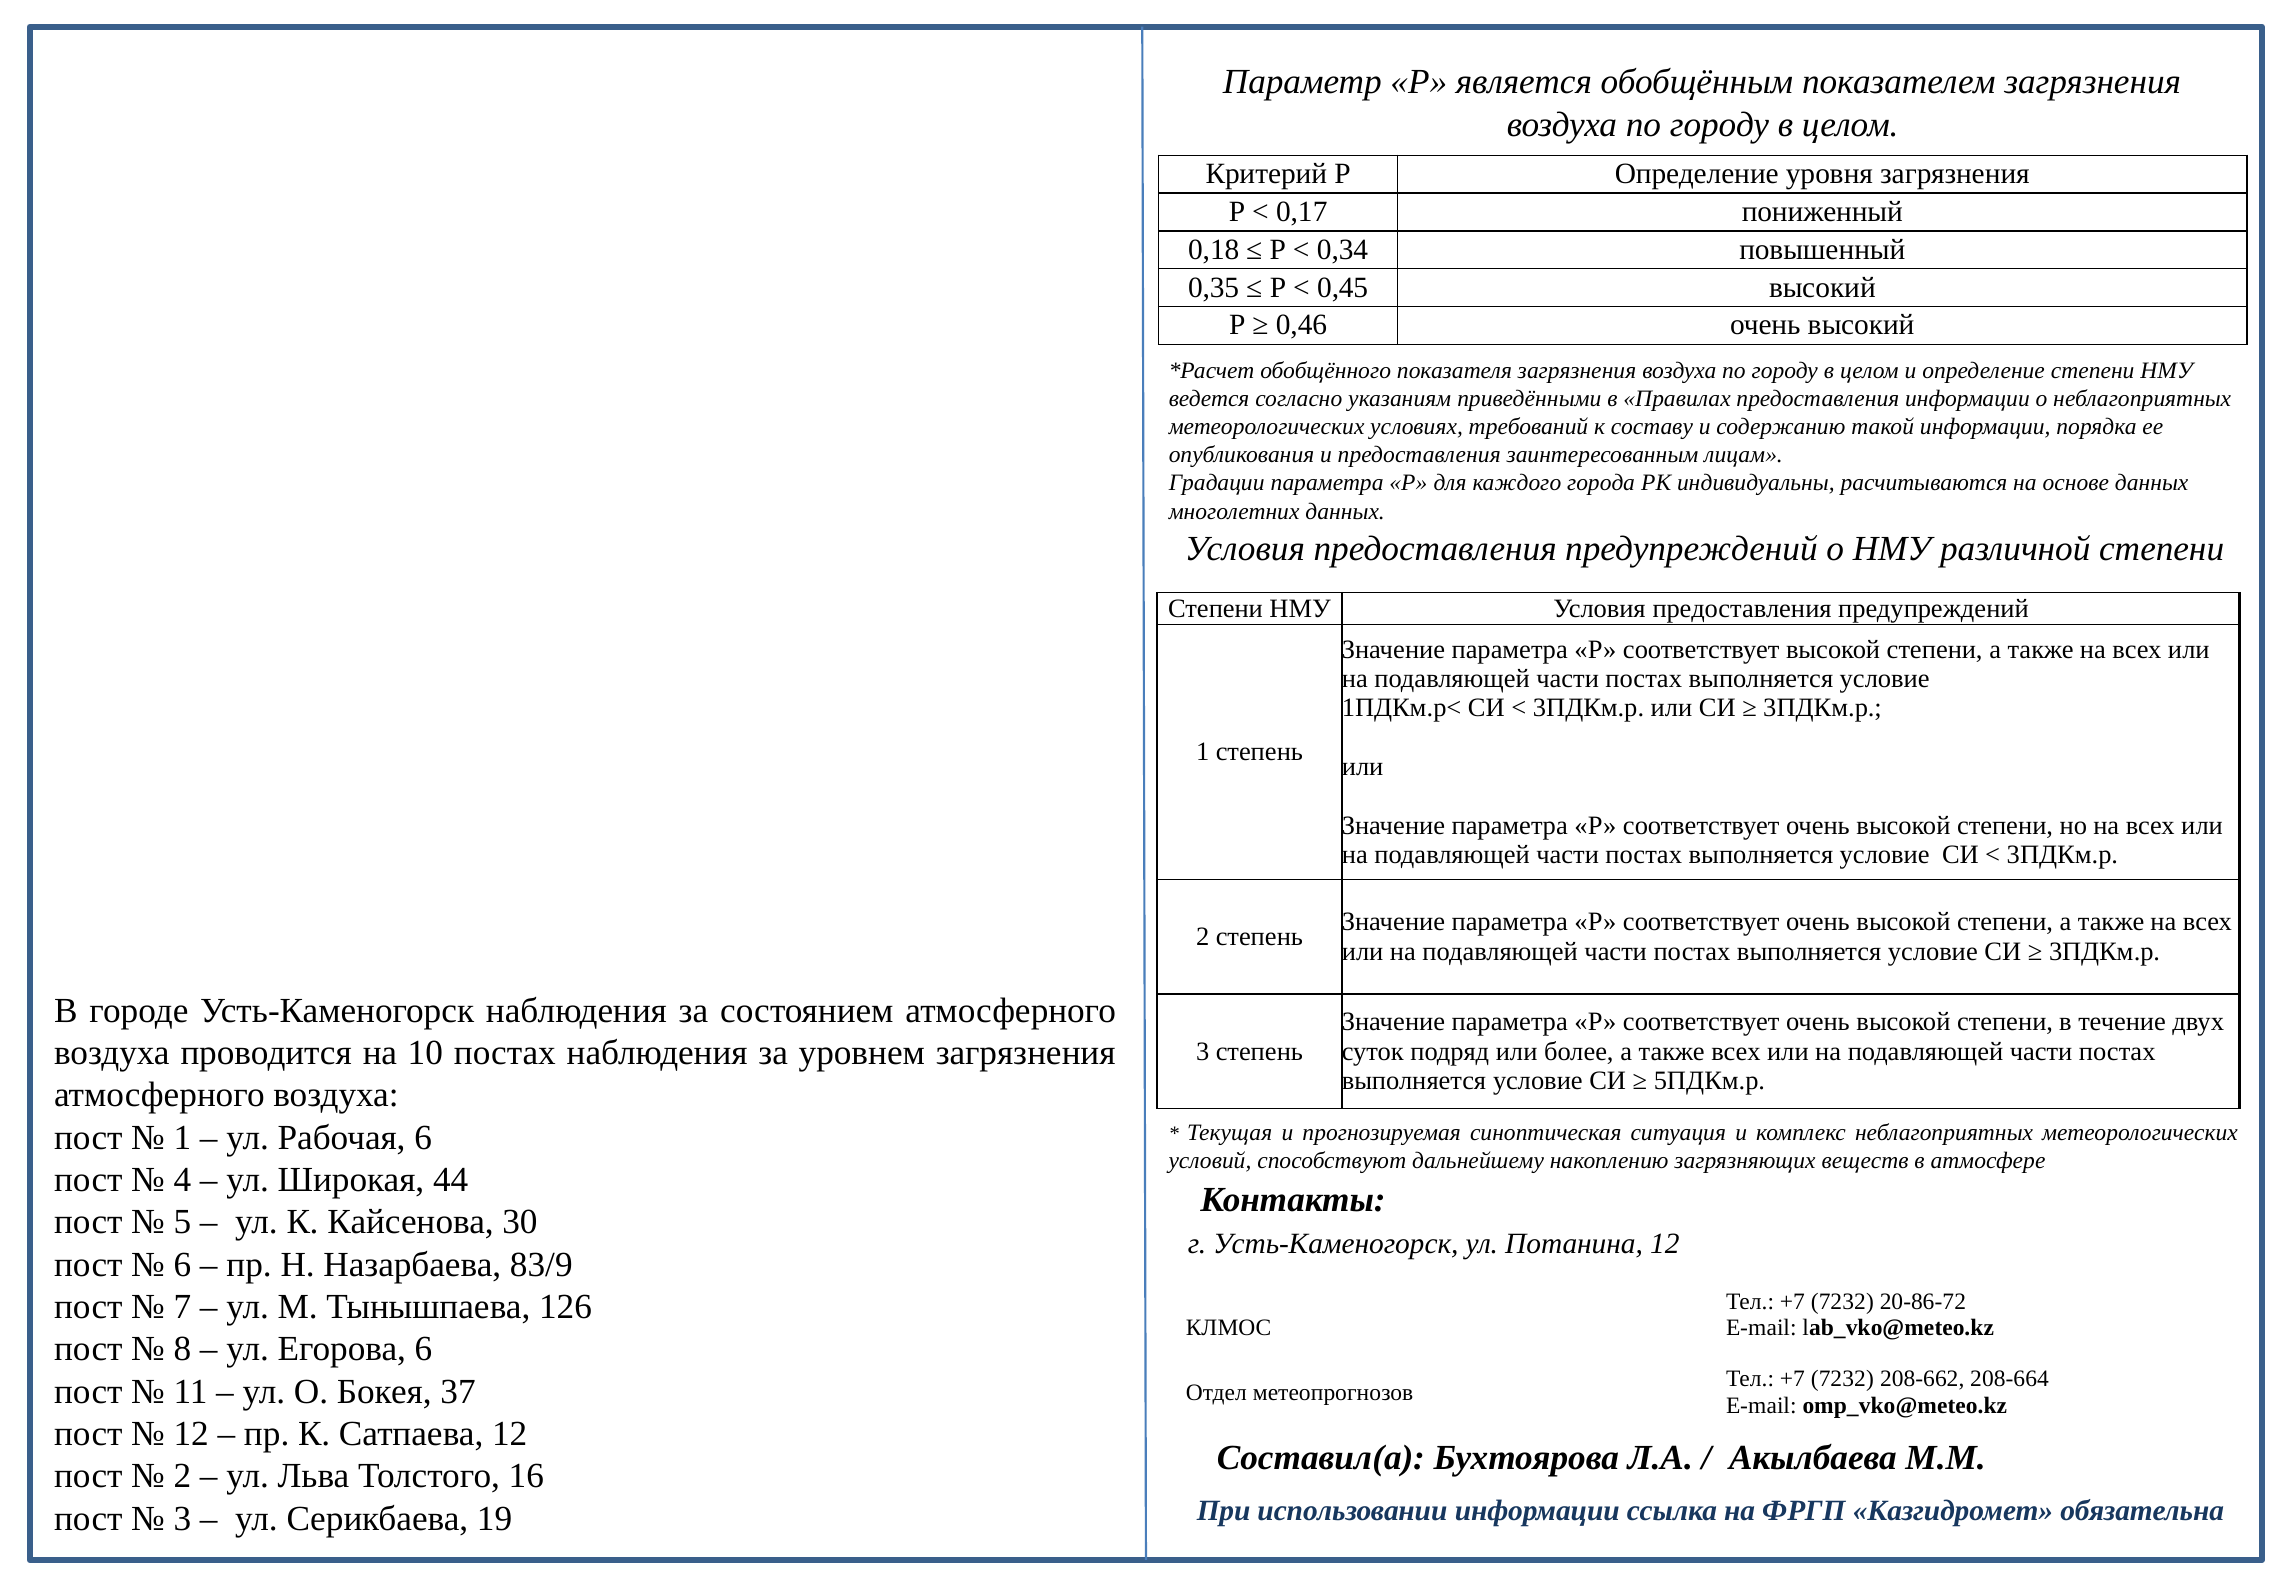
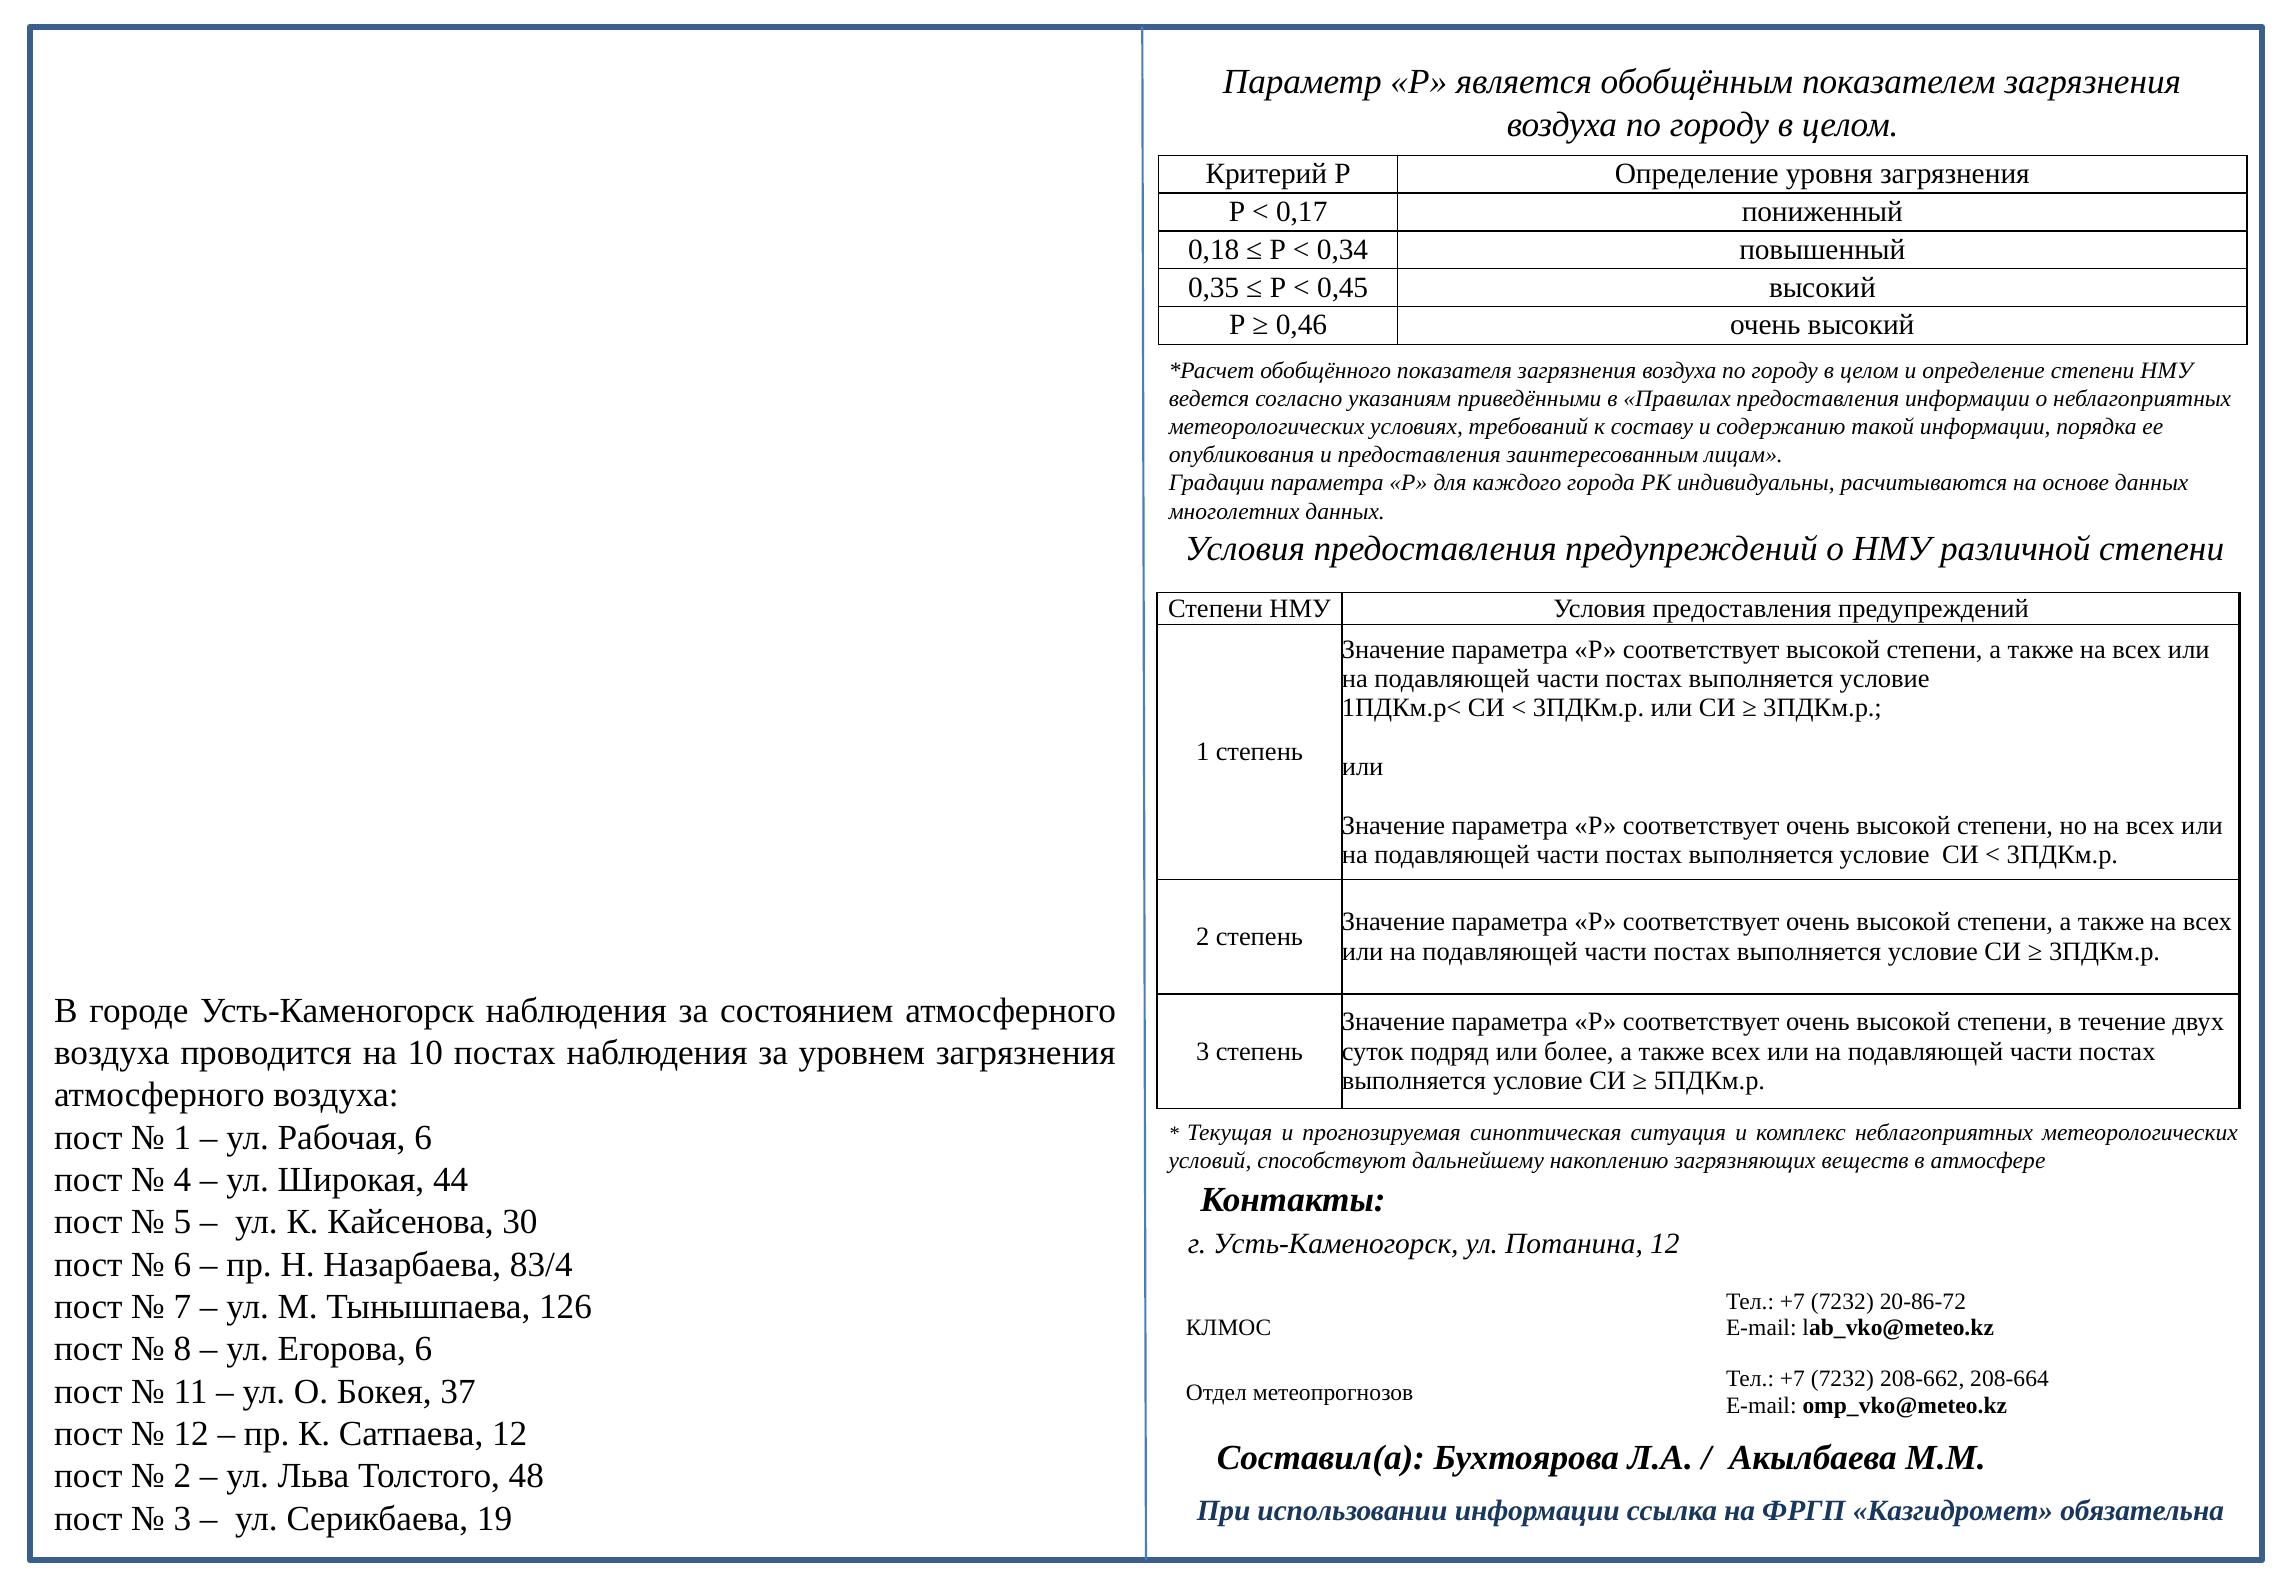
83/9: 83/9 -> 83/4 (541, 1264)
16: 16 -> 48 (526, 1476)
